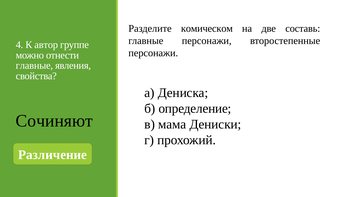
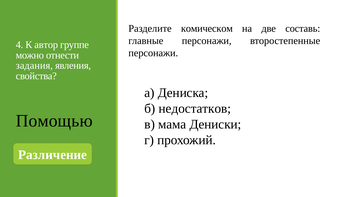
главные: главные -> задания (34, 66)
определение: определение -> недостатков (195, 109)
Сочиняют: Сочиняют -> Помощью (54, 121)
